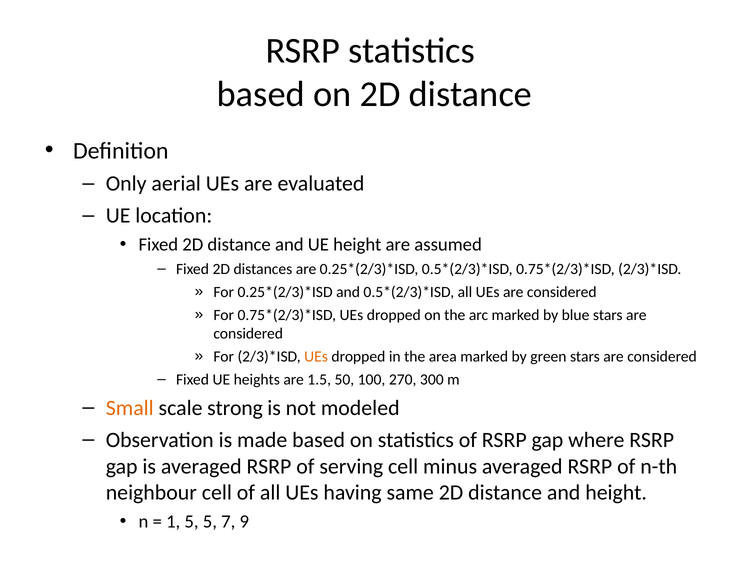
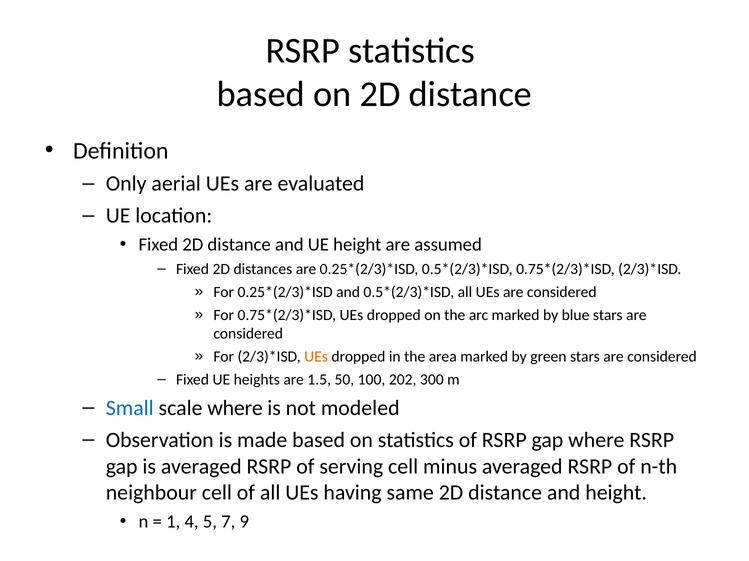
270: 270 -> 202 (403, 380)
Small colour: orange -> blue (130, 409)
scale strong: strong -> where (235, 409)
1 5: 5 -> 4 (192, 522)
